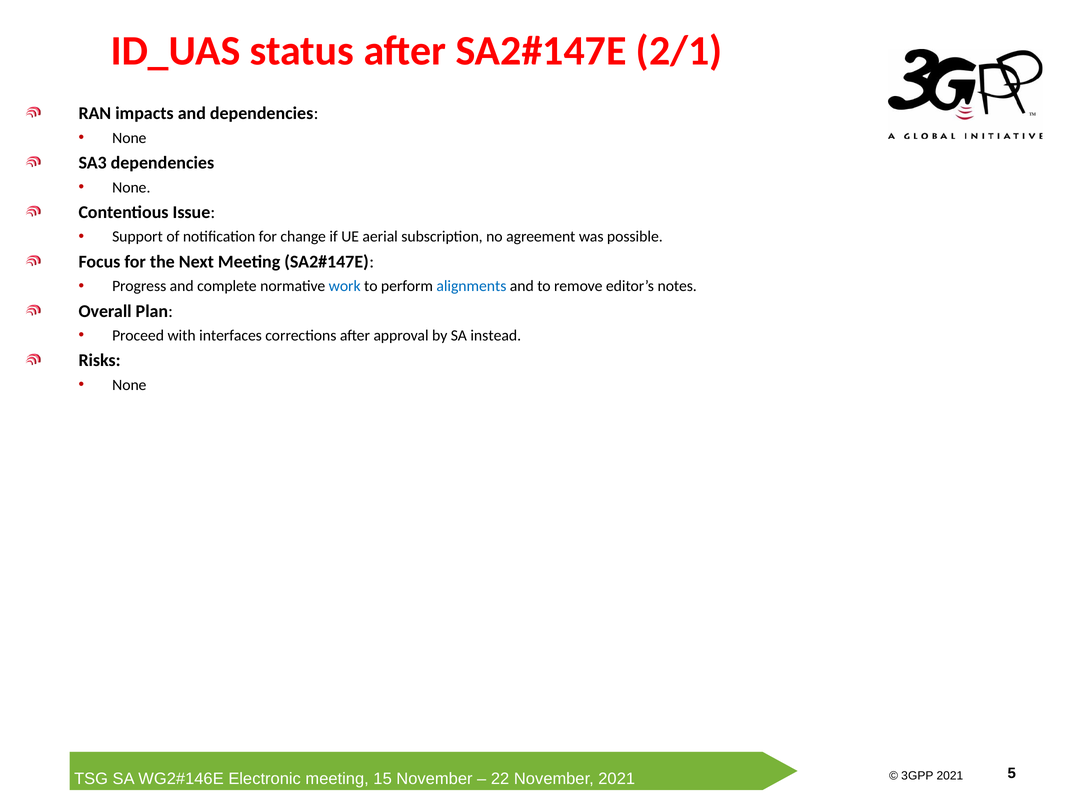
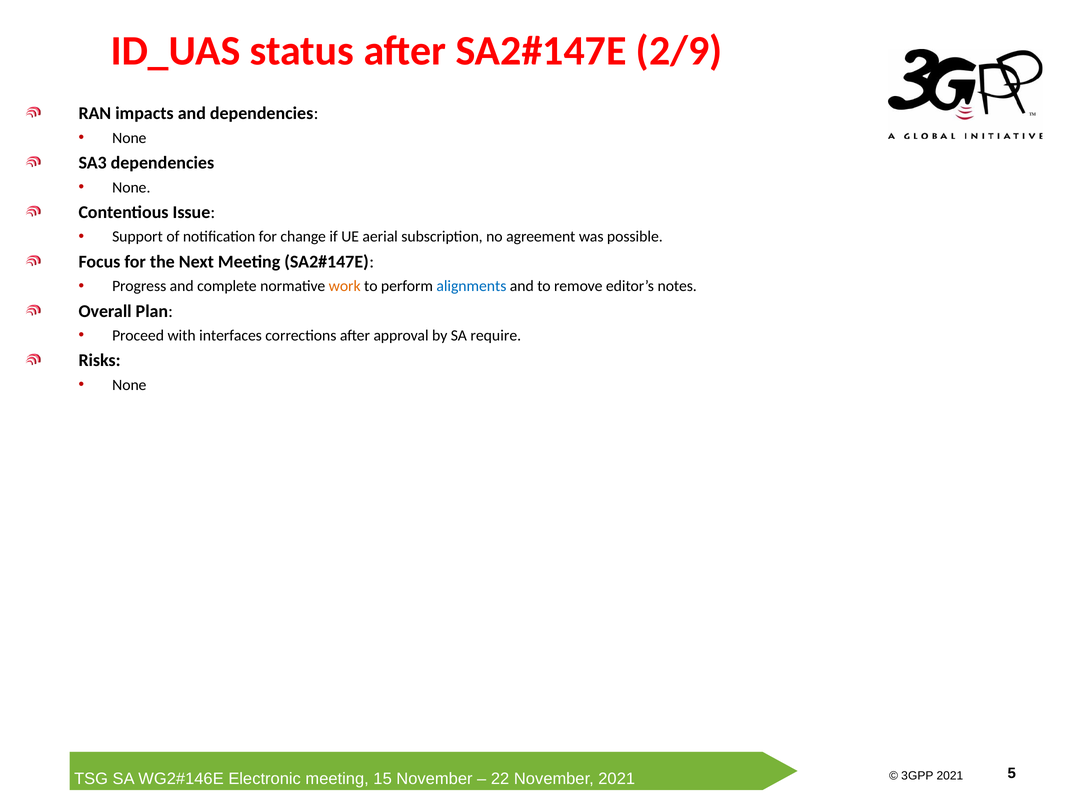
2/1: 2/1 -> 2/9 (679, 51)
work colour: blue -> orange (345, 286)
instead: instead -> require (496, 336)
